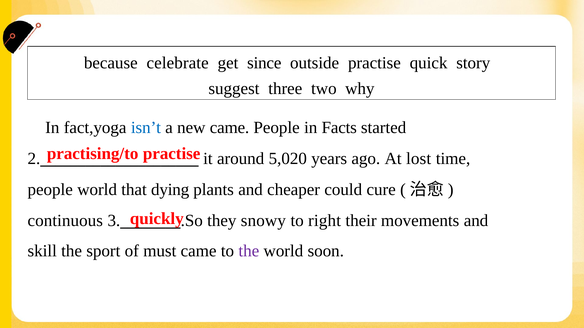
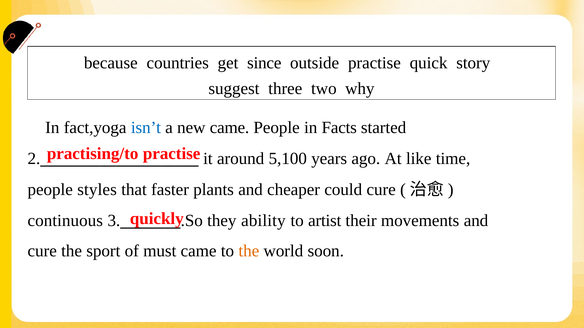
celebrate: celebrate -> countries (178, 63)
5,020: 5,020 -> 5,100 (288, 159)
lost: lost -> like (419, 159)
people world: world -> styles (97, 190)
dying: dying -> faster (170, 190)
snowy: snowy -> ability (263, 221)
right: right -> artist (325, 221)
skill: skill -> cure (42, 251)
the colour: purple -> orange (249, 251)
